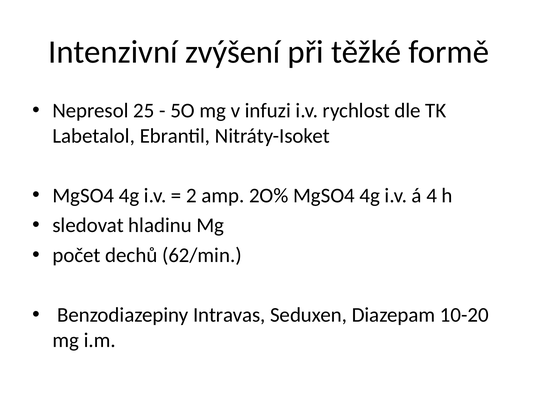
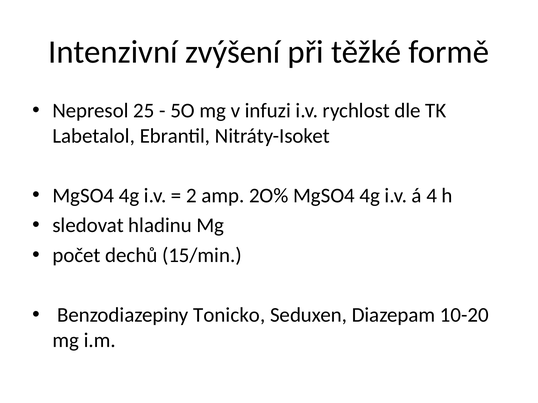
62/min: 62/min -> 15/min (202, 256)
Intravas: Intravas -> Tonicko (229, 315)
